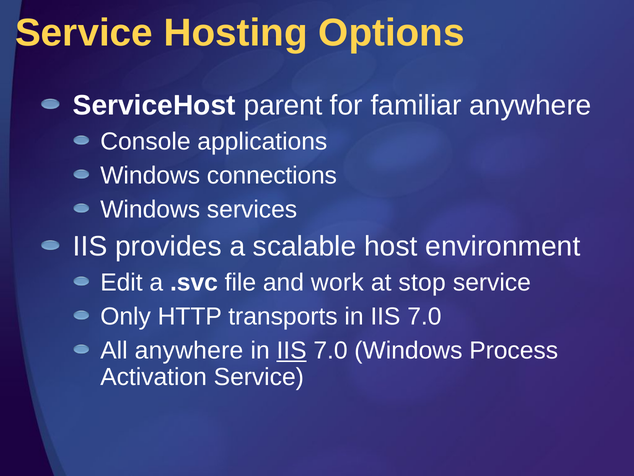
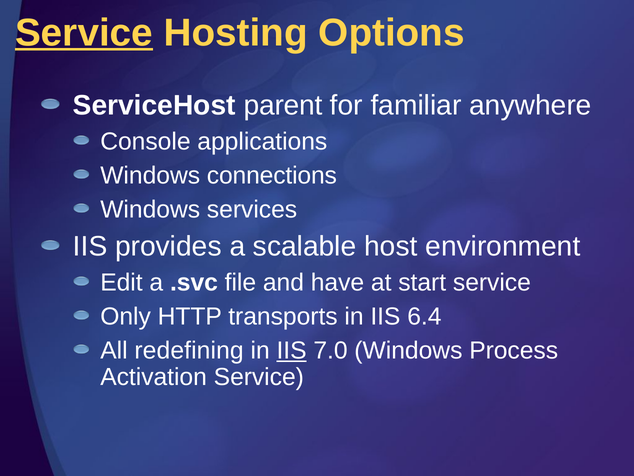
Service underline: none -> present (84, 33)
work: work -> have (337, 282)
stop: stop -> start (422, 282)
transports in IIS 7.0: 7.0 -> 6.4 (424, 316)
All anywhere: anywhere -> redefining (189, 350)
